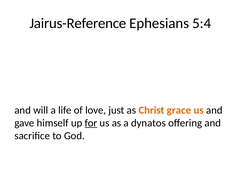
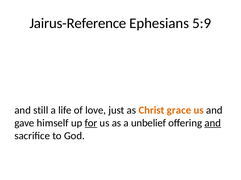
5:4: 5:4 -> 5:9 (202, 23)
will: will -> still (41, 111)
dynatos: dynatos -> unbelief (149, 123)
and underline: none -> present (213, 123)
